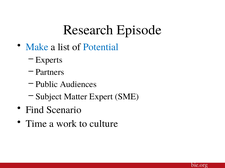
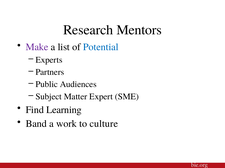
Episode: Episode -> Mentors (139, 30)
Make colour: blue -> purple (37, 47)
Scenario: Scenario -> Learning (64, 110)
Time: Time -> Band (36, 124)
